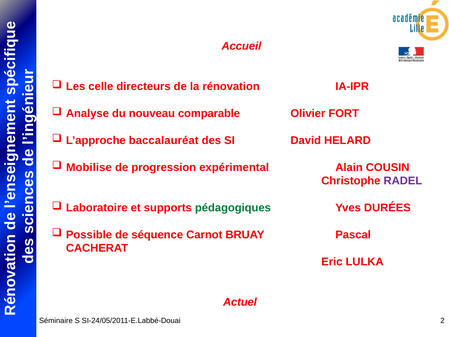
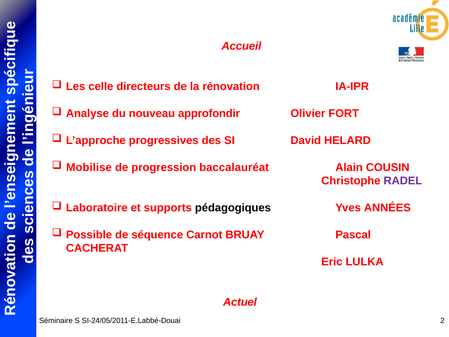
comparable: comparable -> approfondir (209, 113)
baccalauréat: baccalauréat -> progressives (164, 140)
expérimental: expérimental -> baccalauréat (234, 167)
pédagogiques colour: green -> black (233, 208)
DURÉES: DURÉES -> ANNÉES (387, 208)
